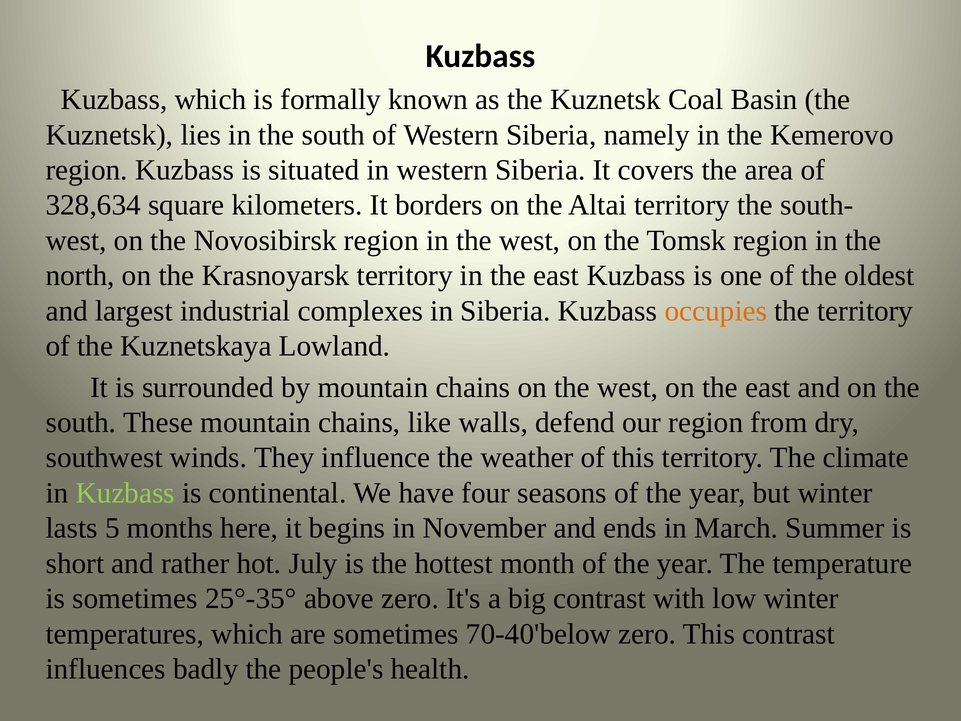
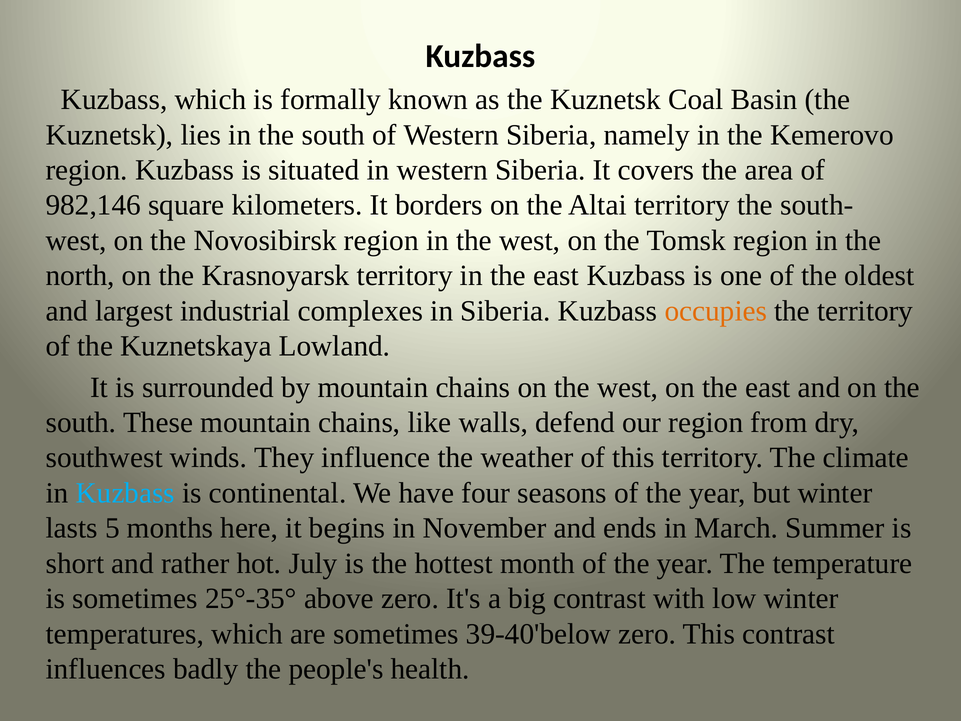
328,634: 328,634 -> 982,146 (93, 205)
Kuzbass colour: light green -> light blue (125, 493)
70-40'below: 70-40'below -> 39-40'below (539, 634)
